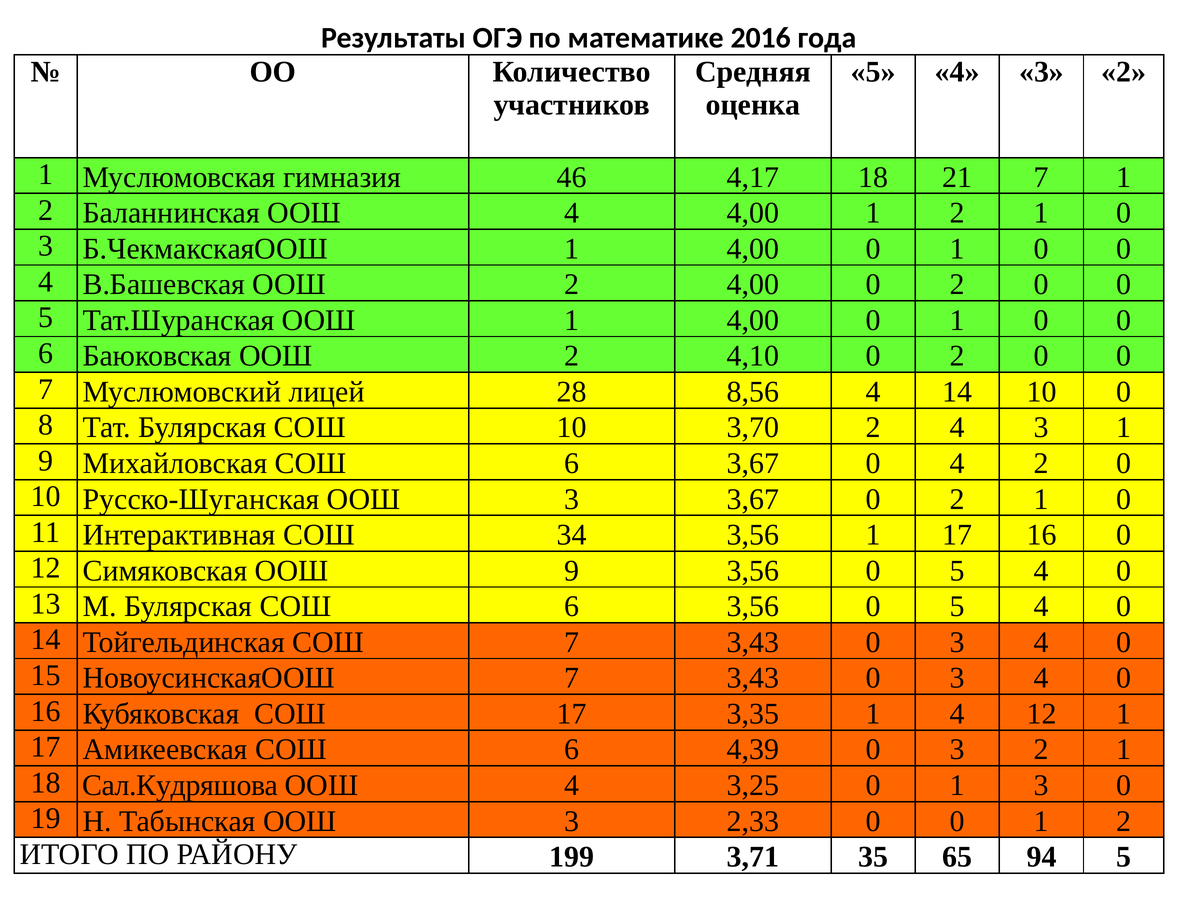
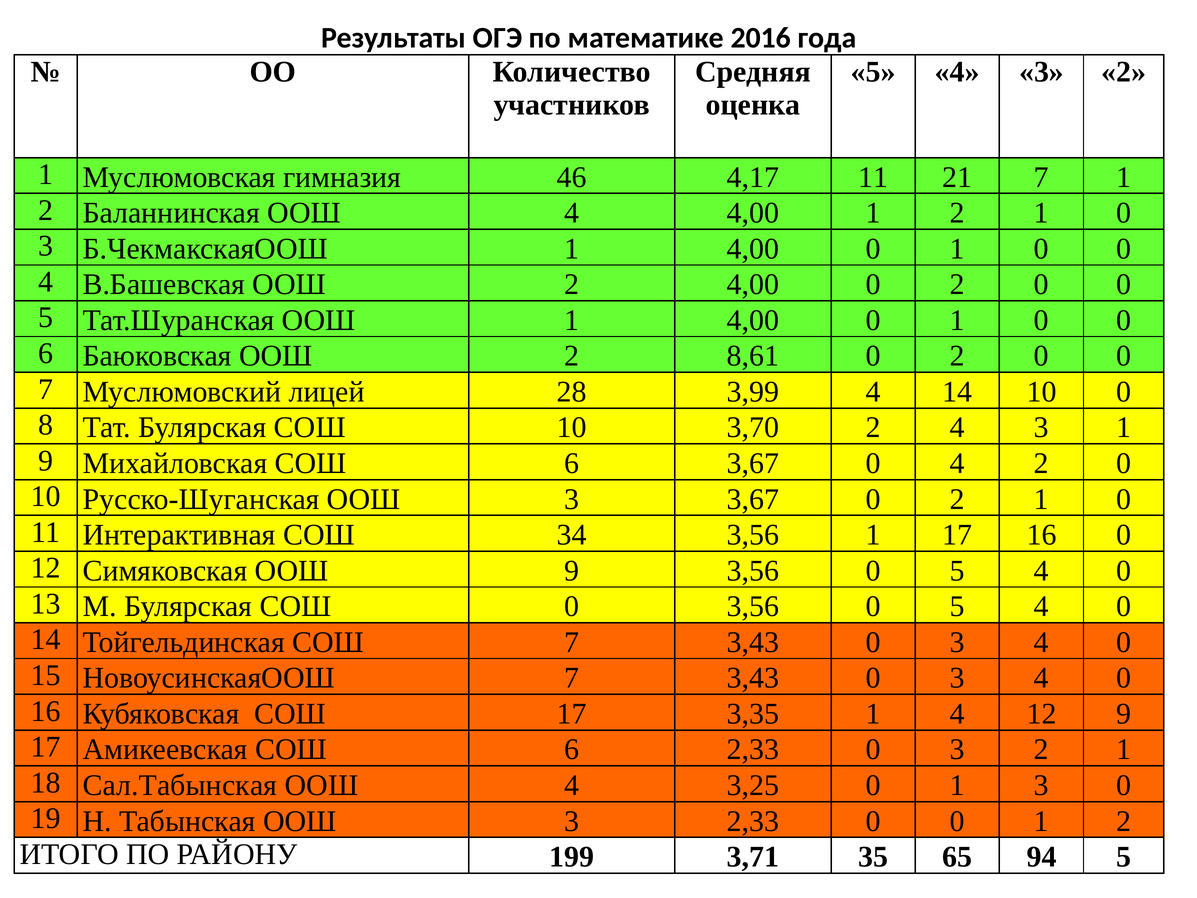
4,17 18: 18 -> 11 (873, 177)
4,10: 4,10 -> 8,61 (753, 356)
8,56: 8,56 -> 3,99 (753, 392)
Булярская СОШ 6: 6 -> 0 (572, 606)
12 1: 1 -> 9 (1124, 714)
6 4,39: 4,39 -> 2,33 (753, 749)
Сал.Кудряшова: Сал.Кудряшова -> Сал.Табынская (180, 785)
